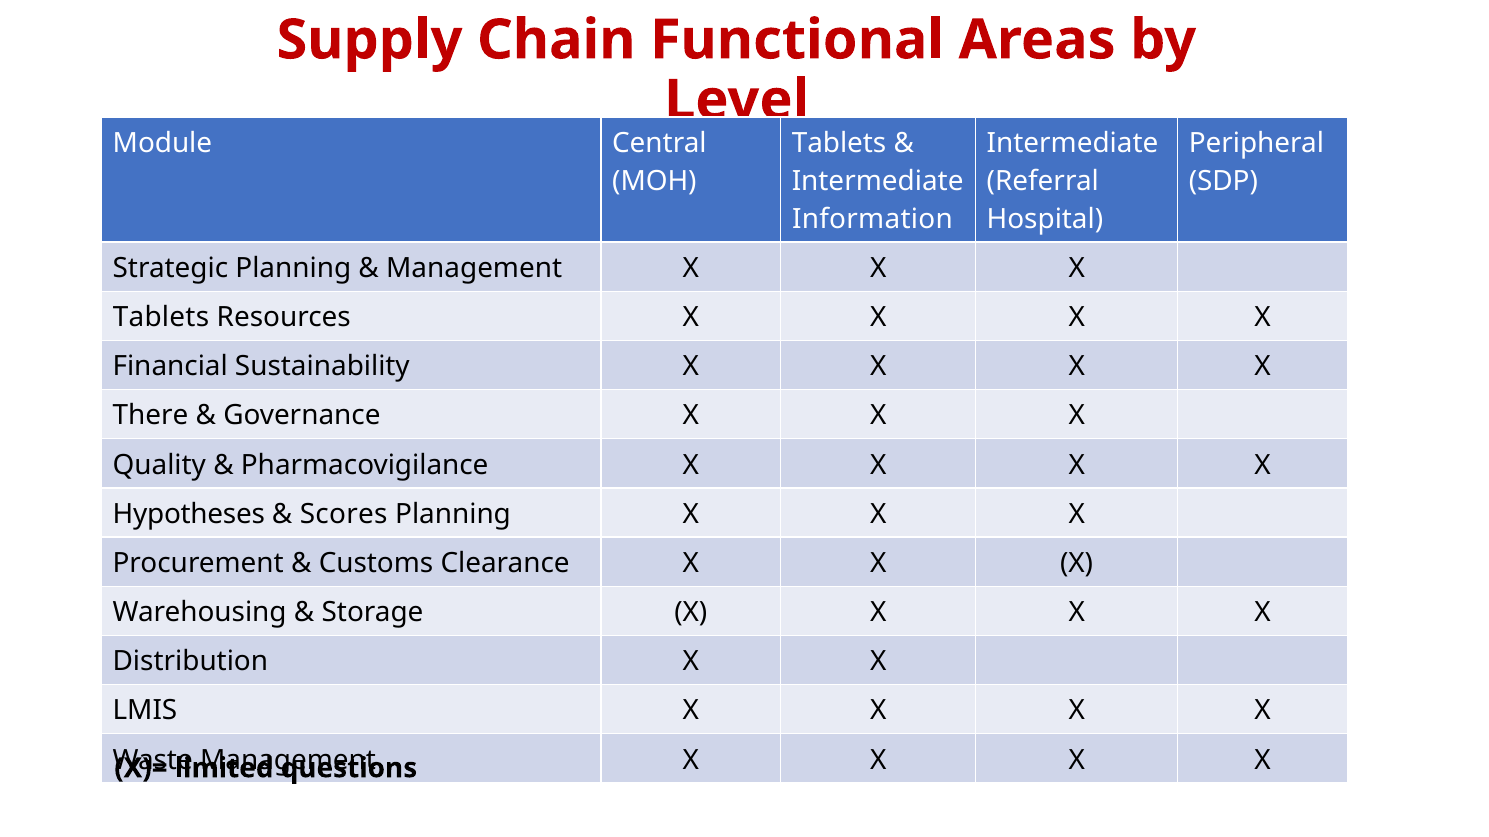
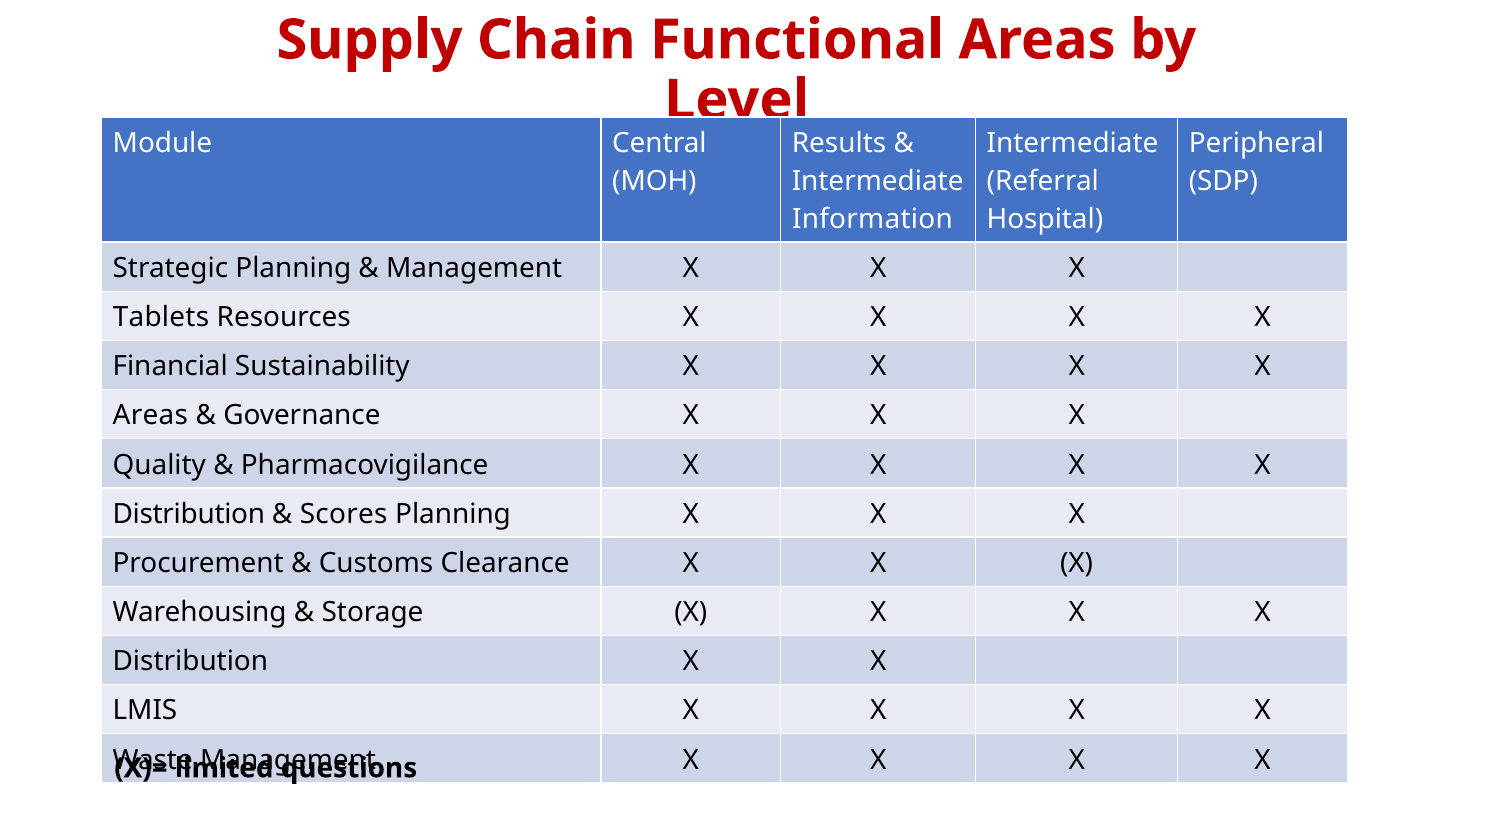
Tablets: Tablets -> Results (839, 143)
There: There -> Areas (150, 416)
Hypotheses: Hypotheses -> Distribution (189, 514)
